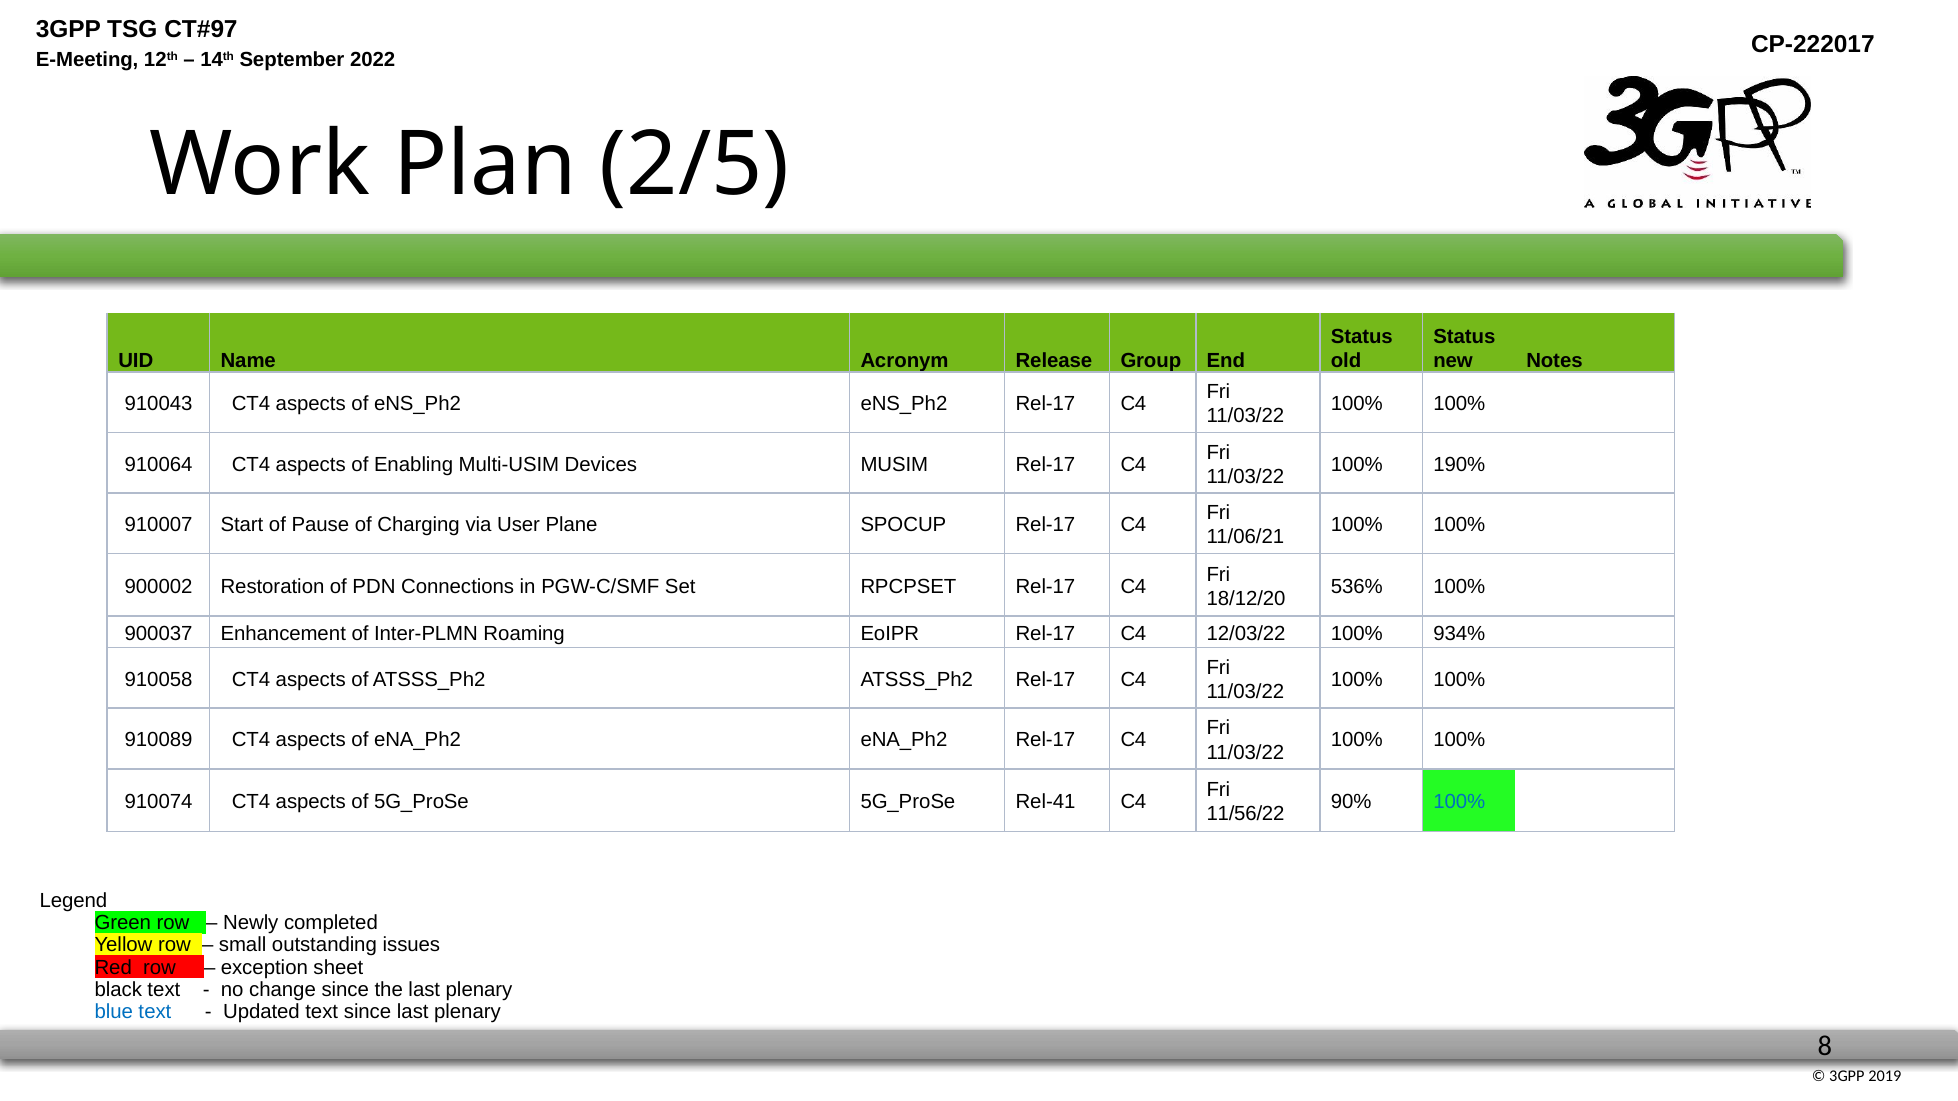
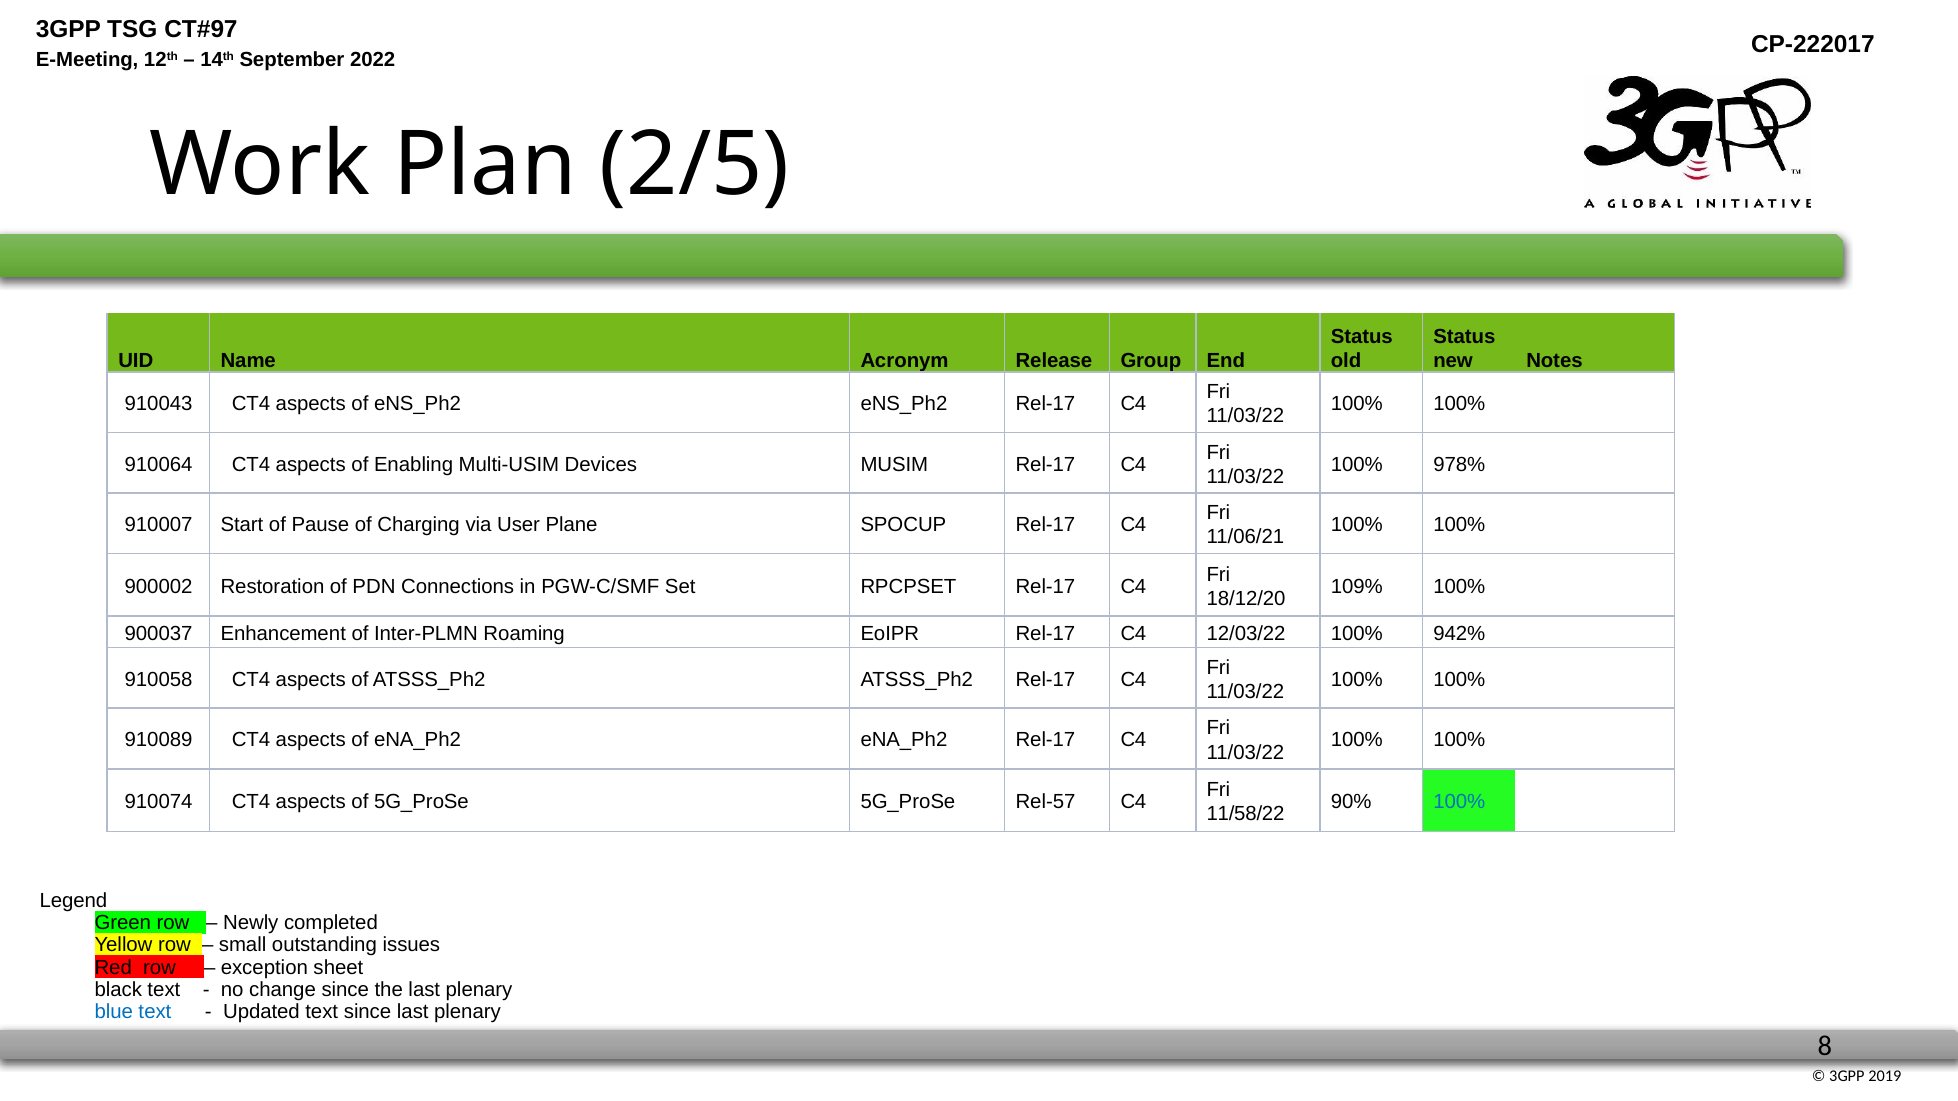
190%: 190% -> 978% (1459, 465)
536%: 536% -> 109% (1357, 587)
934%: 934% -> 942% (1459, 634)
Rel-41: Rel-41 -> Rel-57 (1045, 802)
11/56/22: 11/56/22 -> 11/58/22 (1245, 814)
